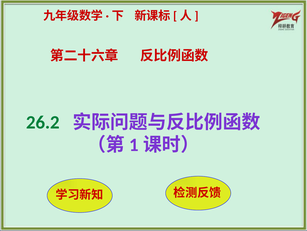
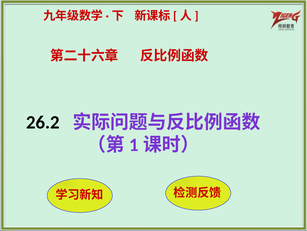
26.2 colour: green -> black (43, 122)
